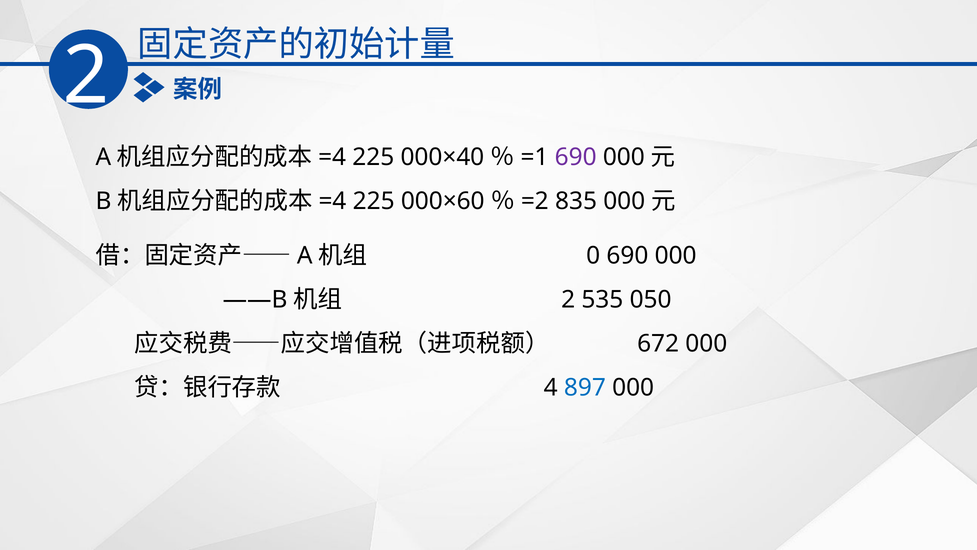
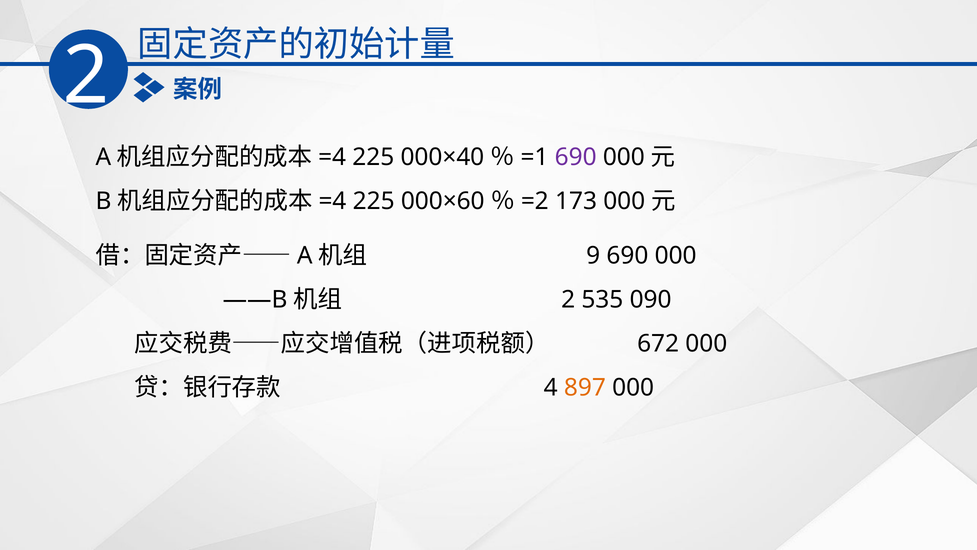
835: 835 -> 173 (576, 201)
0: 0 -> 9 (593, 256)
050: 050 -> 090 (651, 300)
897 colour: blue -> orange (585, 388)
